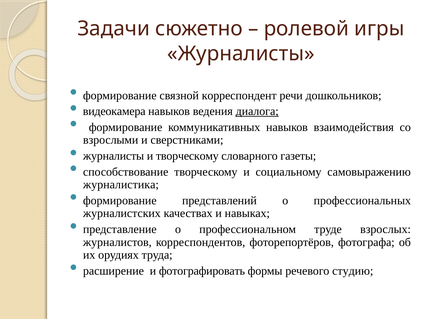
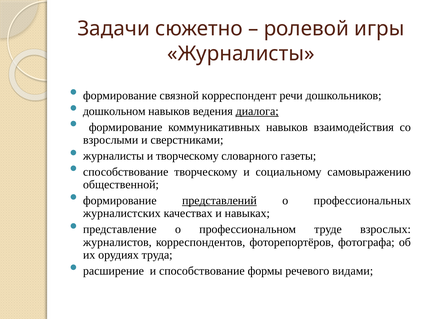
видеокамера: видеокамера -> дошкольном (114, 111)
журналистика: журналистика -> общественной (121, 185)
представлений underline: none -> present (219, 201)
и фотографировать: фотографировать -> способствование (202, 271)
студию: студию -> видами (353, 271)
